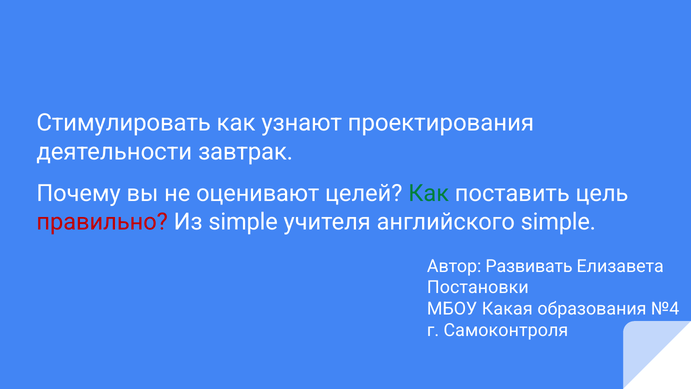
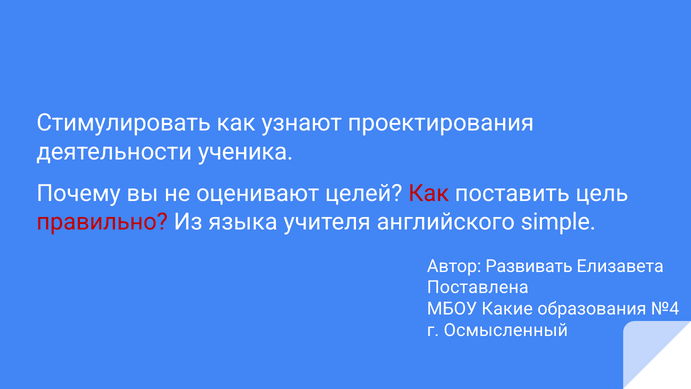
завтрак: завтрак -> ученика (246, 152)
Как colour: green -> red (429, 193)
Из simple: simple -> языка (243, 222)
Постановки: Постановки -> Поставлена (478, 287)
Какая: Какая -> Какие (507, 309)
Самоконтроля: Самоконтроля -> Осмысленный (506, 330)
